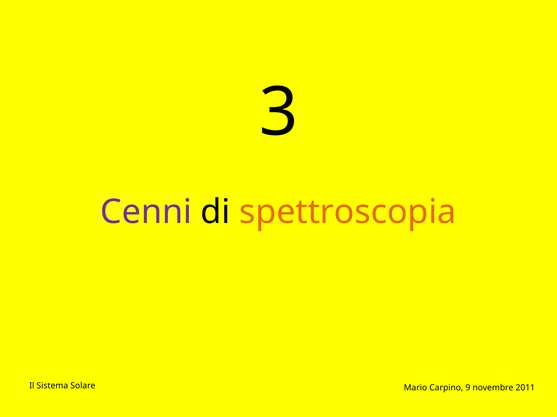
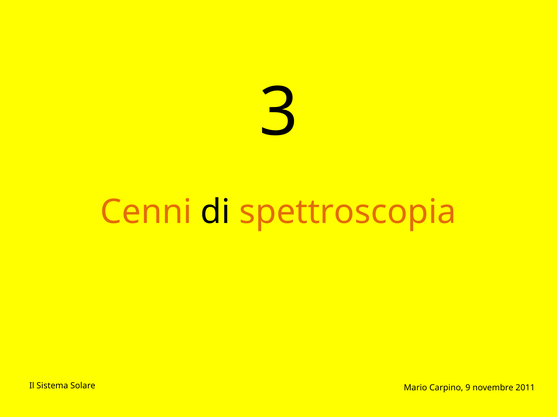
Cenni colour: purple -> orange (146, 212)
